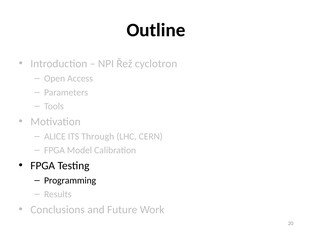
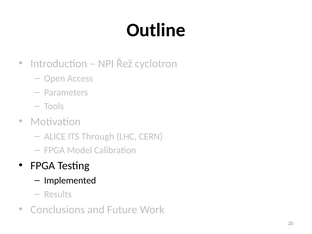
Programming: Programming -> Implemented (70, 180)
